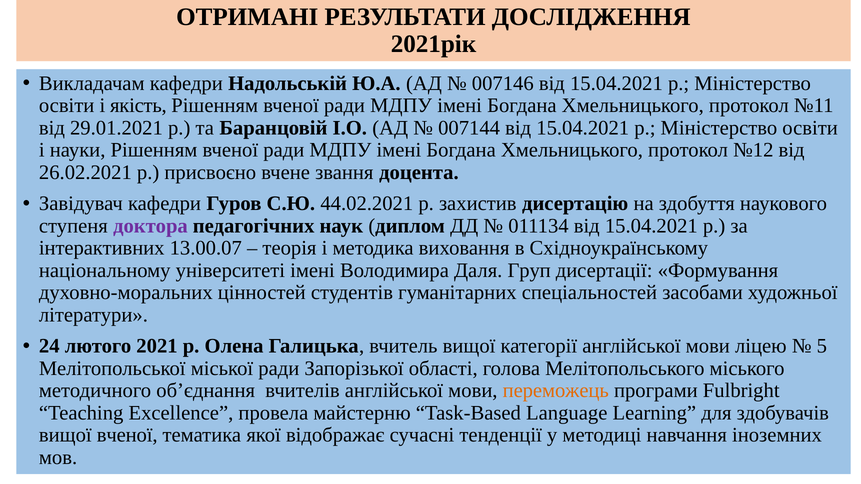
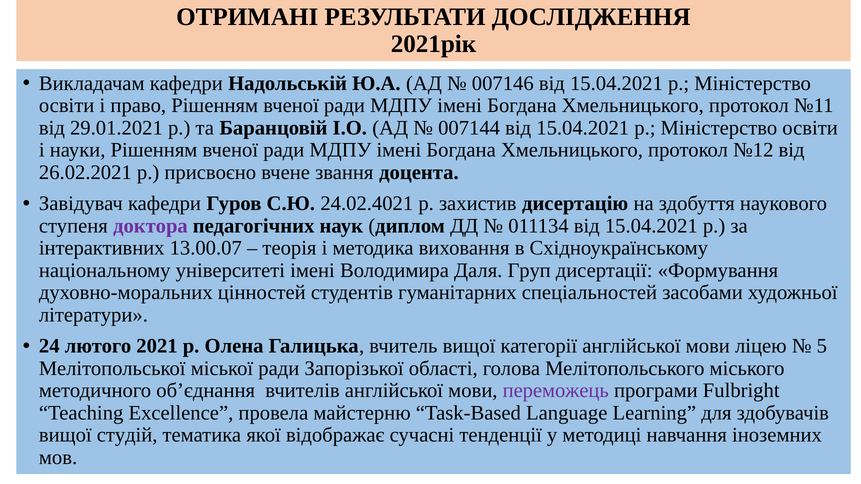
якість: якість -> право (138, 106)
44.02.2021: 44.02.2021 -> 24.02.4021 (367, 204)
переможець colour: orange -> purple (556, 391)
вищої вченої: вченої -> студій (127, 435)
